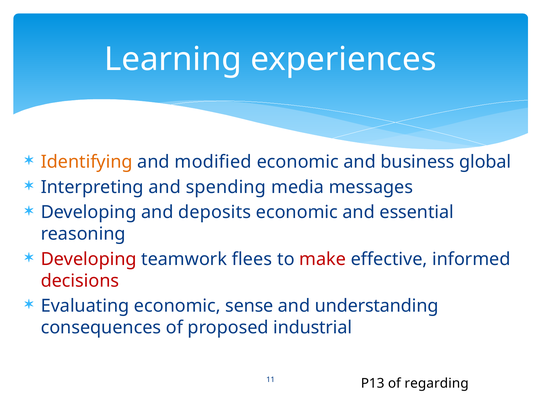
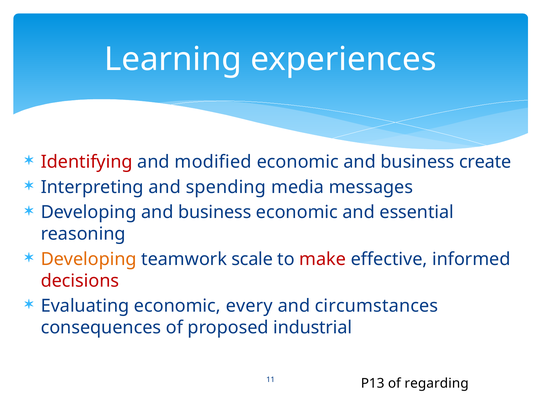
Identifying colour: orange -> red (87, 162)
global: global -> create (485, 162)
Developing and deposits: deposits -> business (215, 213)
Developing colour: red -> orange (89, 260)
flees: flees -> scale (252, 260)
sense: sense -> every (249, 306)
understanding: understanding -> circumstances (377, 306)
